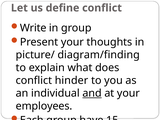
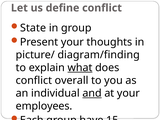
Write: Write -> State (33, 28)
what underline: none -> present (80, 68)
hinder: hinder -> overall (72, 80)
